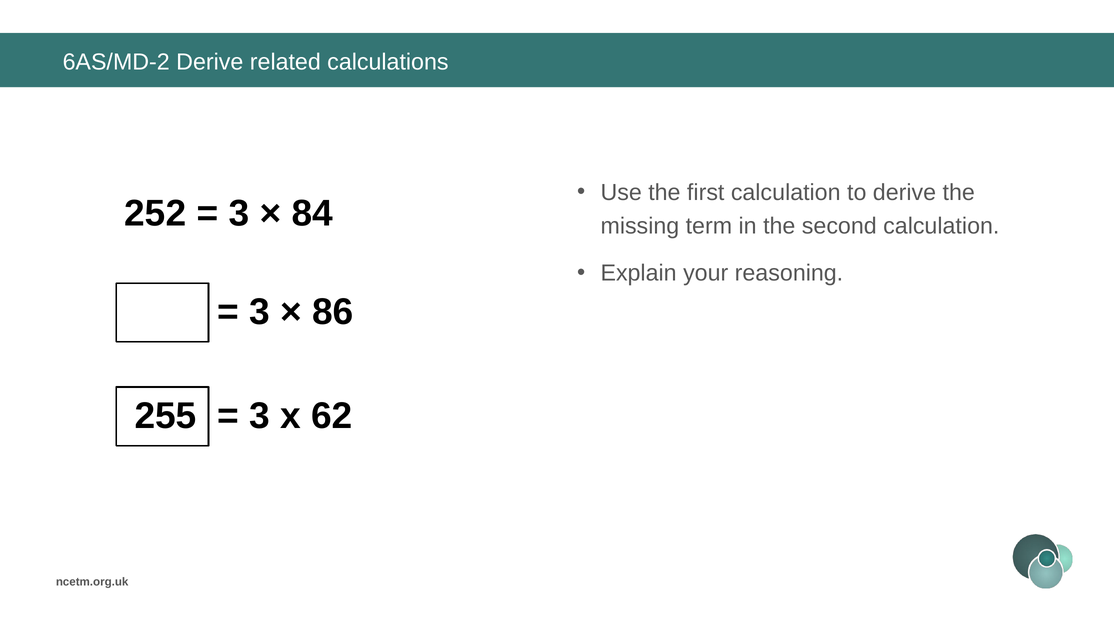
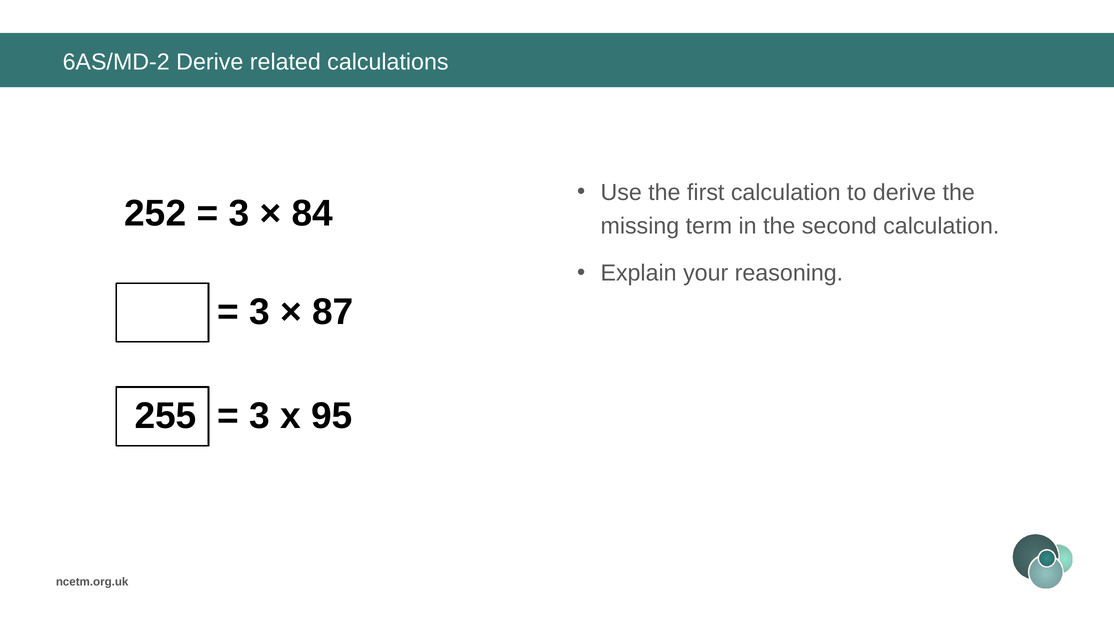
86: 86 -> 87 (333, 312)
62: 62 -> 95 (332, 416)
